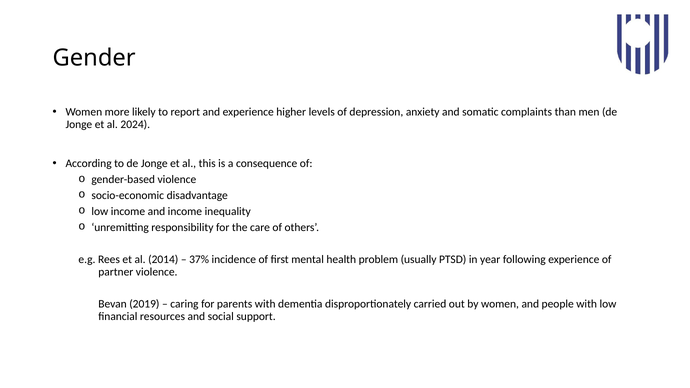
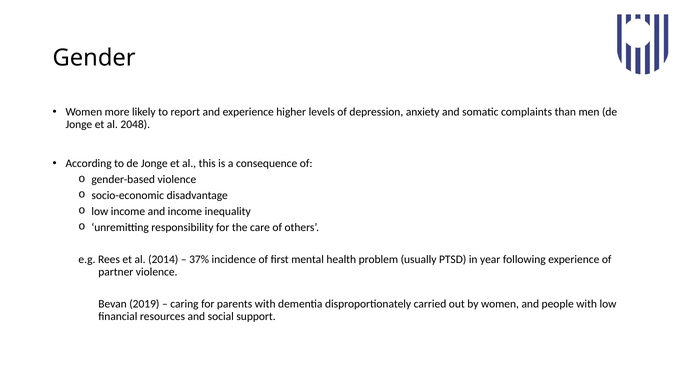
2024: 2024 -> 2048 (135, 124)
